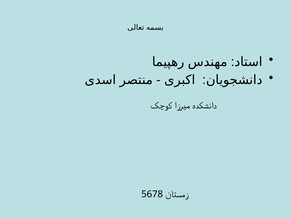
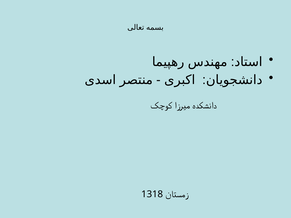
5678: 5678 -> 1318 (152, 194)
